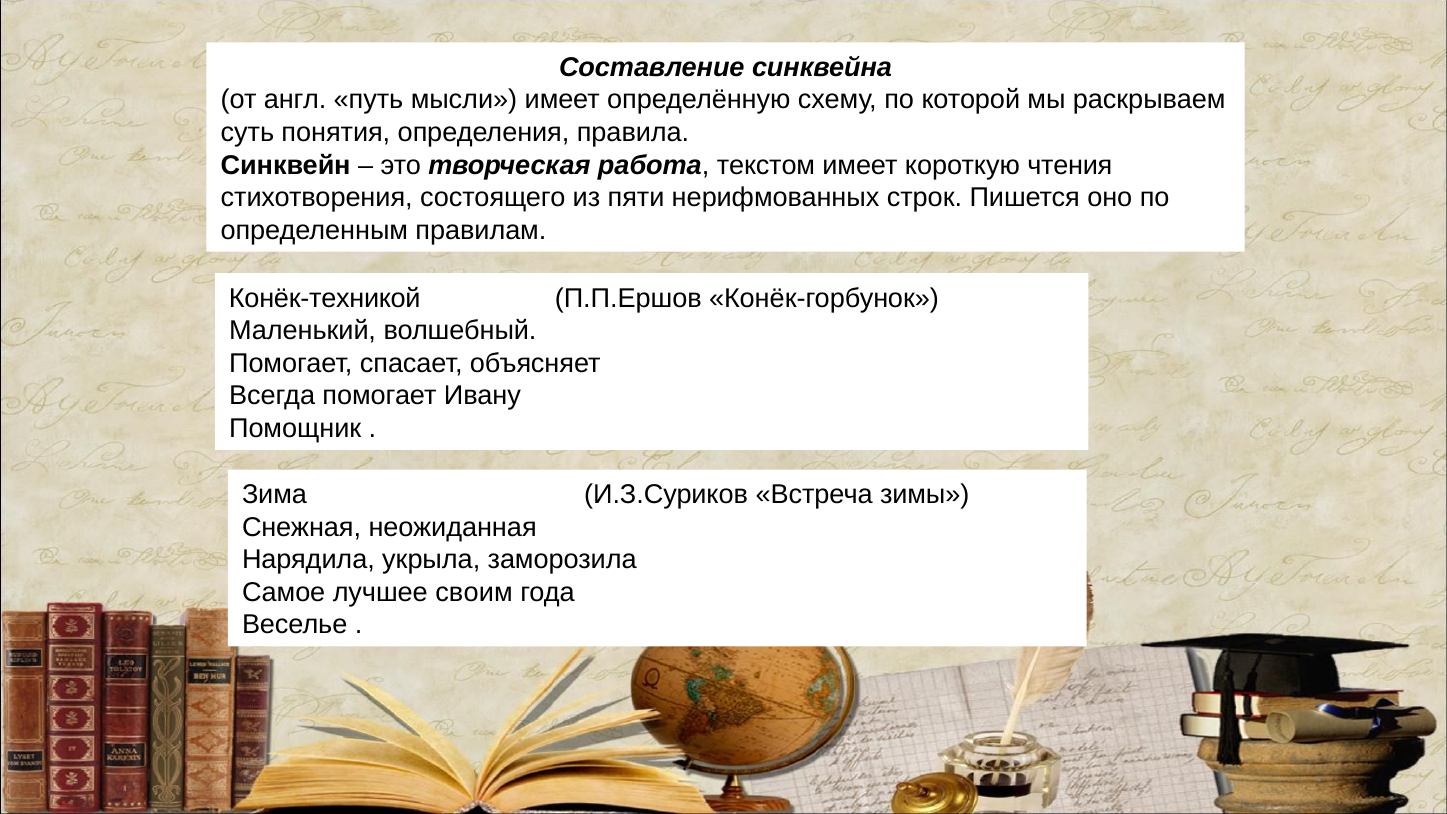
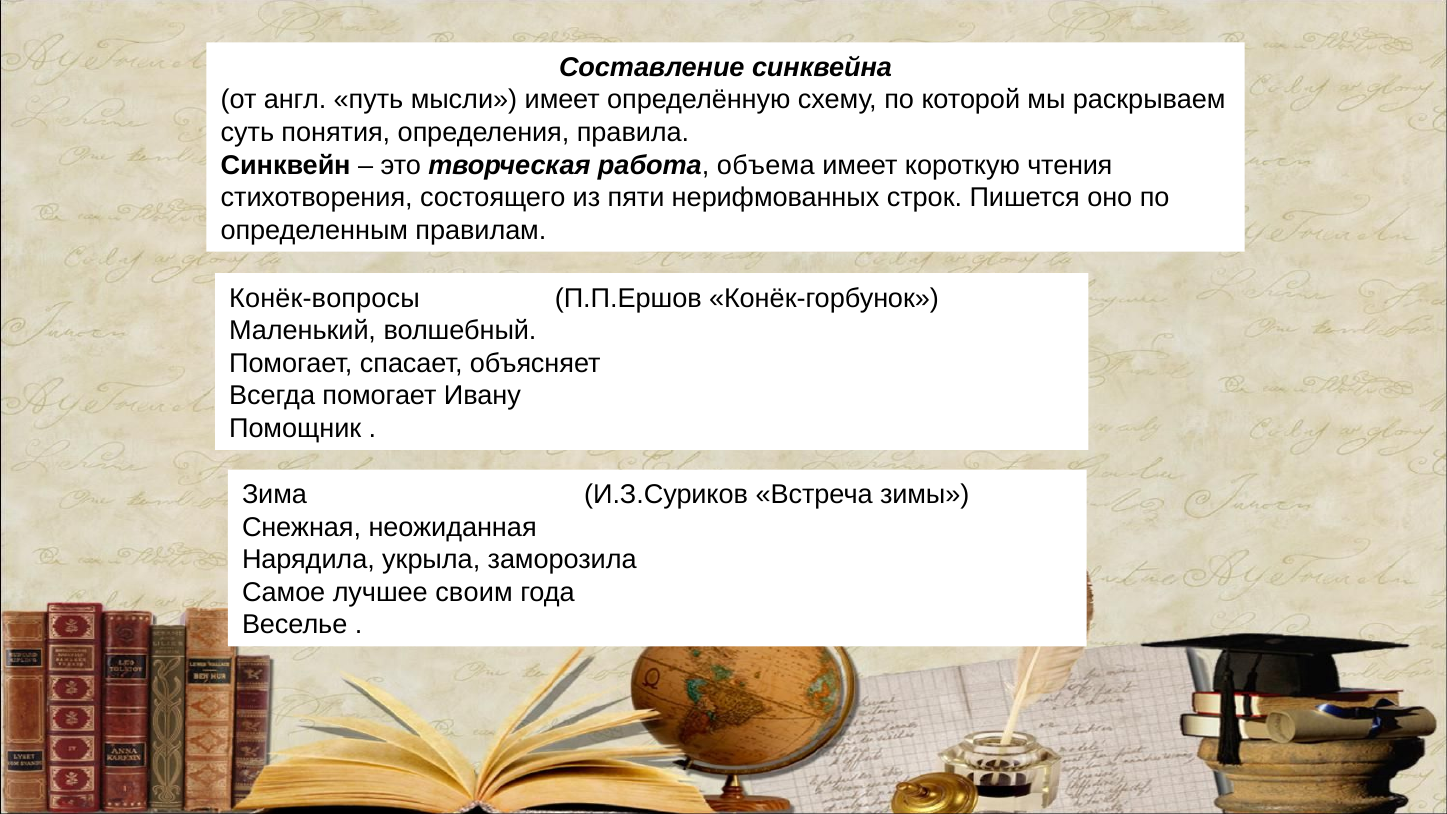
текстом: текстом -> объема (766, 165)
Конёк-техникой: Конёк-техникой -> Конёк-вопросы (325, 298)
